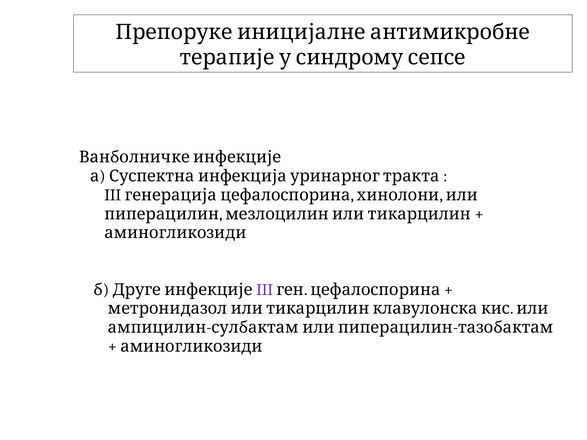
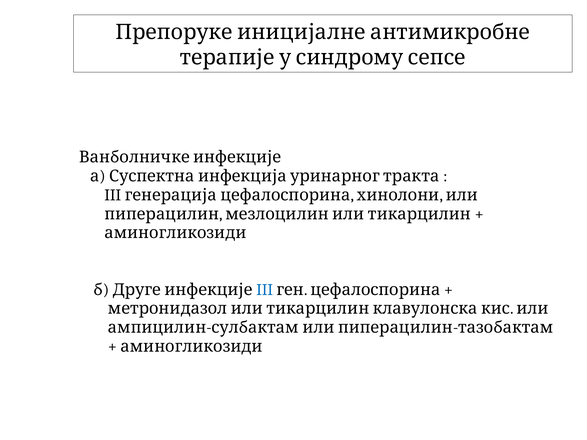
III colour: purple -> blue (265, 290)
